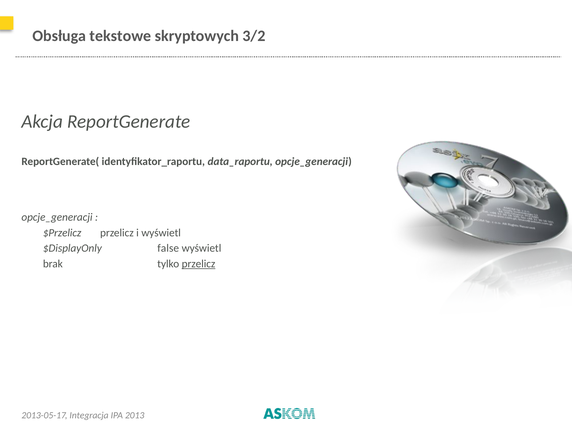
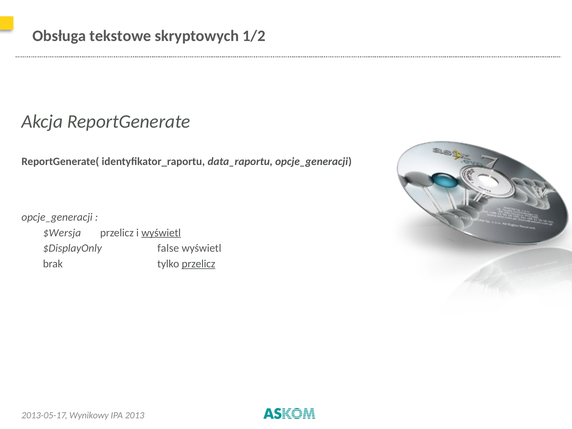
3/2: 3/2 -> 1/2 (254, 36)
$Przelicz: $Przelicz -> $Wersja (62, 233)
wyświetl underline: none -> present (161, 233)
Integracja: Integracja -> Wynikowy (89, 415)
